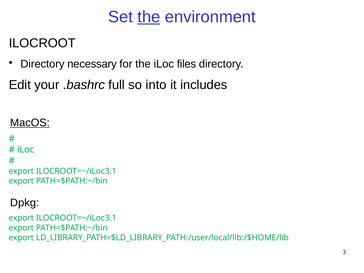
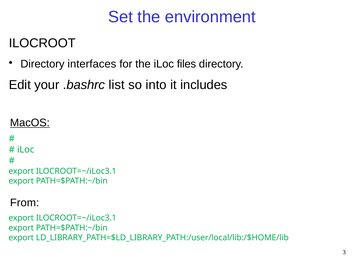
the underline: present -> none (149, 17)
necessary: necessary -> interfaces (92, 64)
full: full -> list (117, 85)
Dpkg: Dpkg -> From (25, 203)
